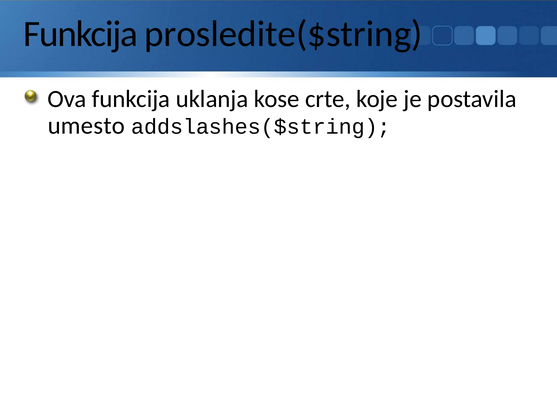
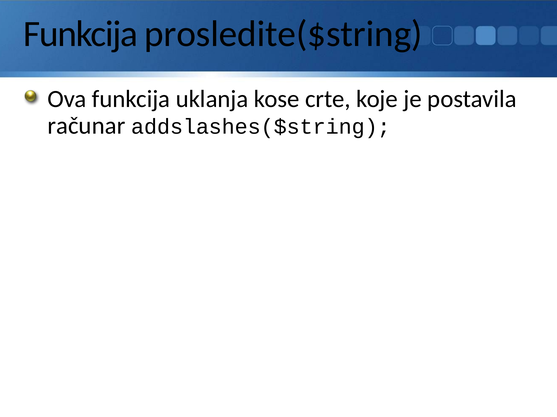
umesto: umesto -> računar (86, 126)
